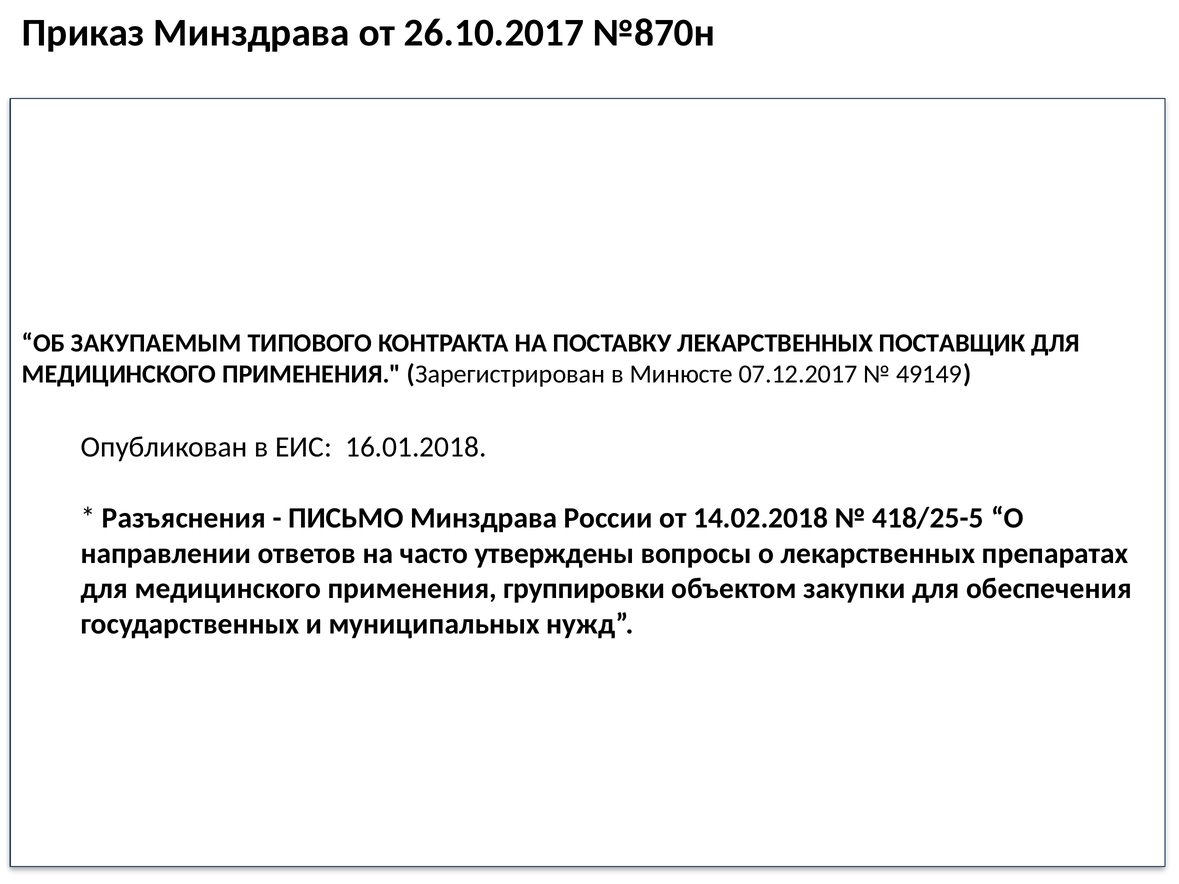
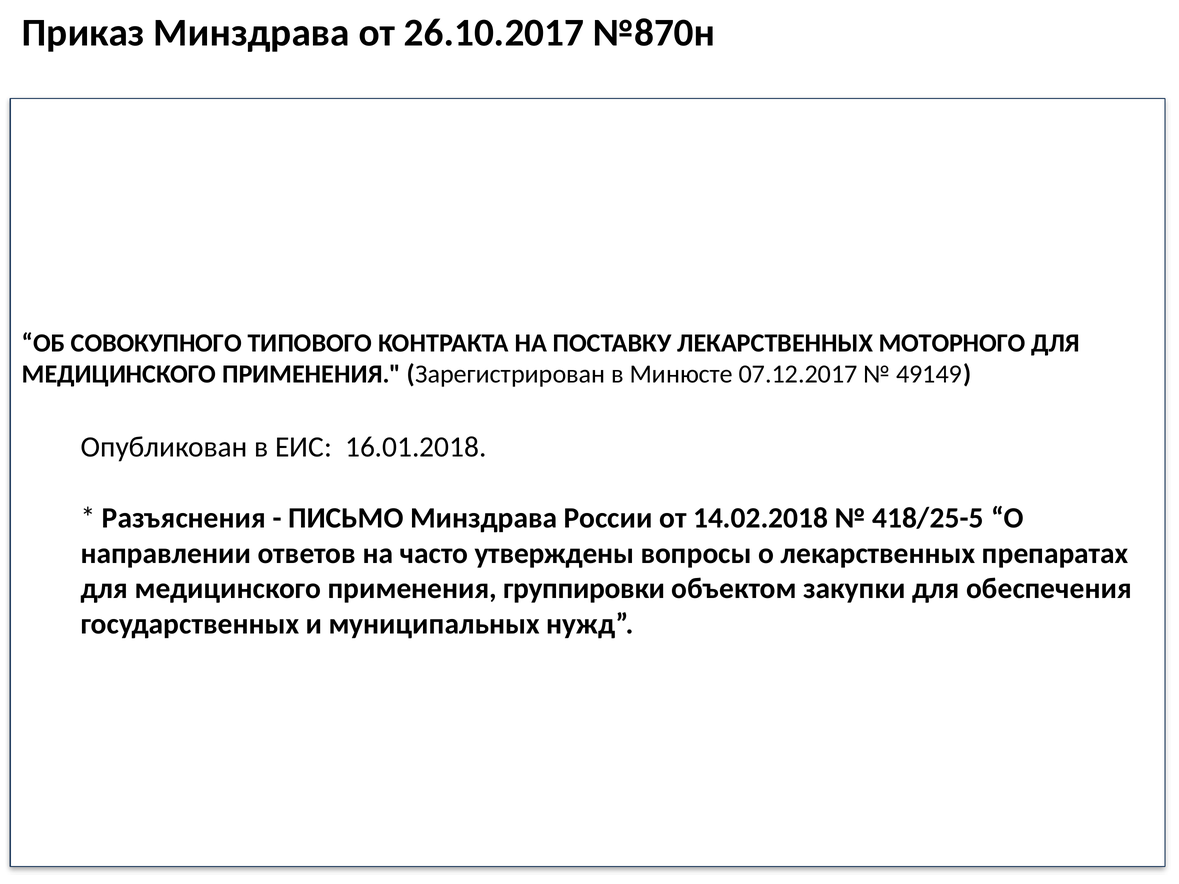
ЗАКУПАЕМЫМ: ЗАКУПАЕМЫМ -> СОВОКУПНОГО (156, 343)
ПОСТАВЩИК: ПОСТАВЩИК -> МОТОРНОГО (952, 343)
